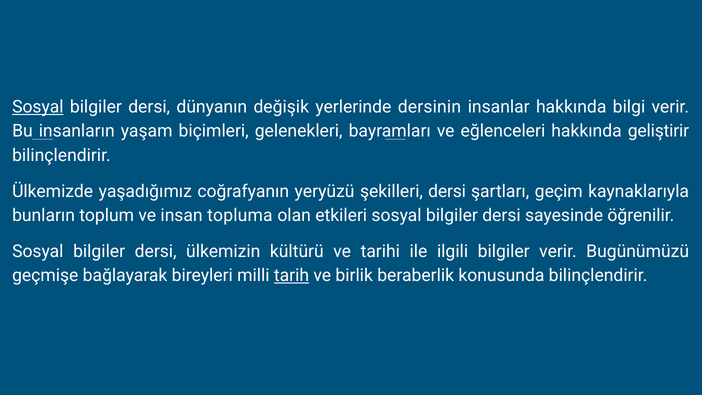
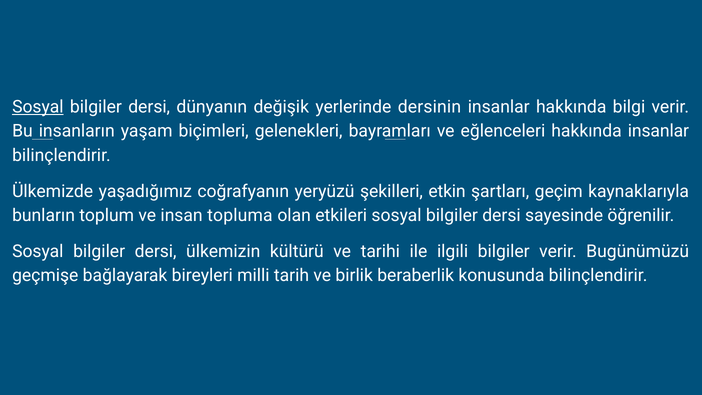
hakkında geliştirir: geliştirir -> insanlar (658, 131)
şekilleri dersi: dersi -> etkin (447, 191)
tarih underline: present -> none (292, 275)
